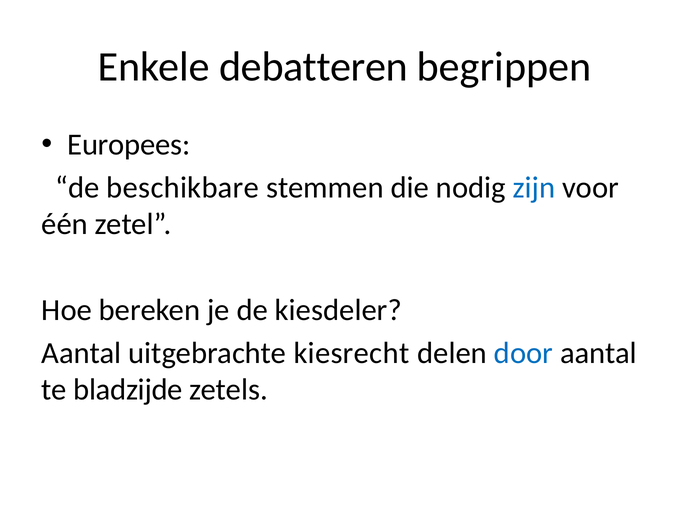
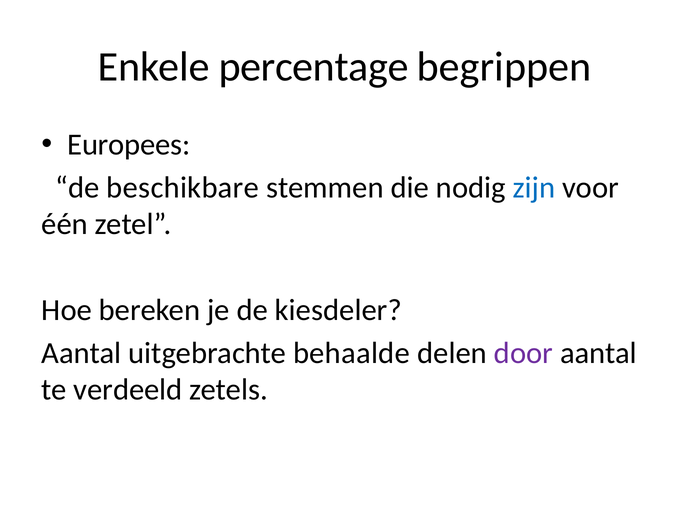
debatteren: debatteren -> percentage (314, 67)
kiesrecht: kiesrecht -> behaalde (351, 353)
door colour: blue -> purple (524, 353)
bladzijde: bladzijde -> verdeeld (128, 390)
